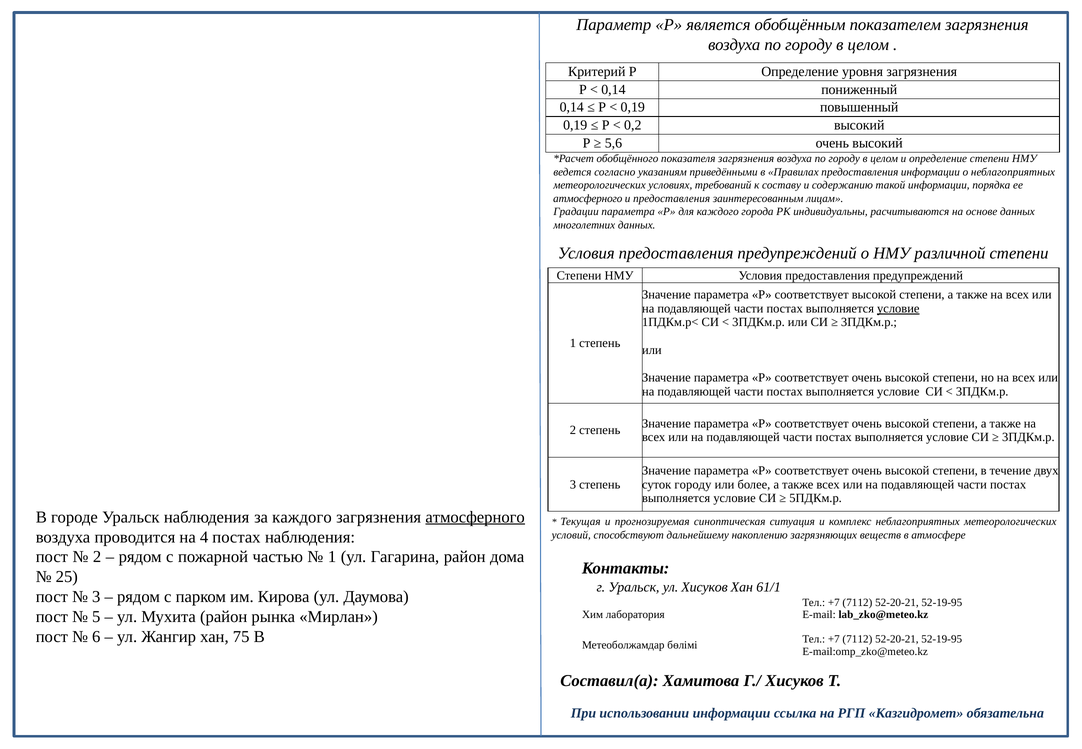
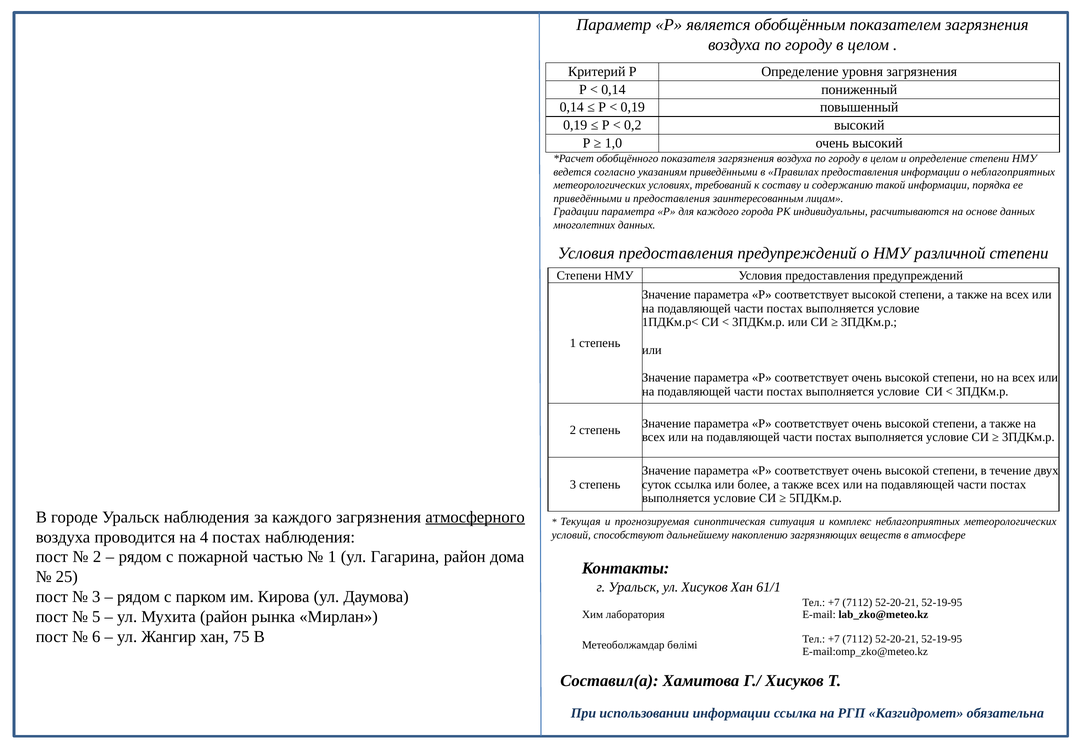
5,6: 5,6 -> 1,0 (613, 143)
атмосферного: атмосферного -> приведёнными (588, 198)
условие underline: present -> none (898, 309)
суток городу: городу -> ссылка (693, 484)
